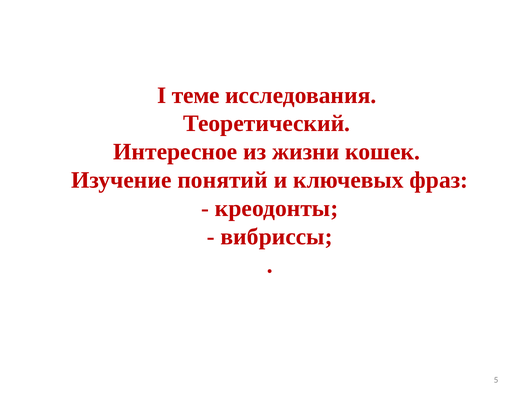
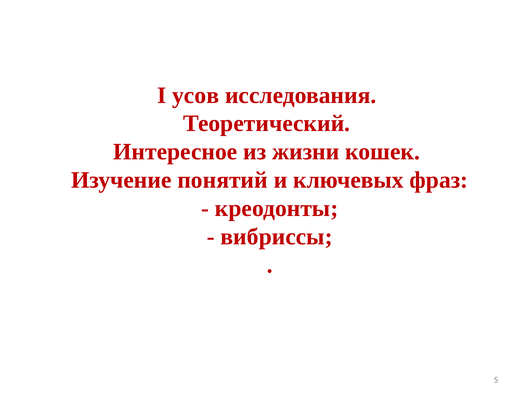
теме: теме -> усов (196, 95)
